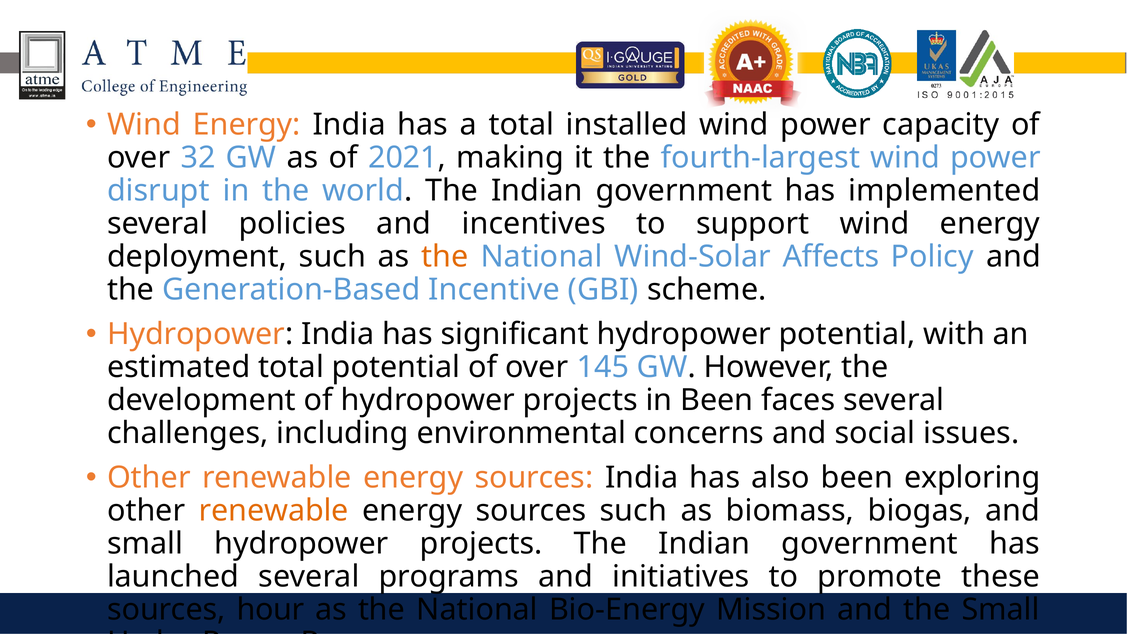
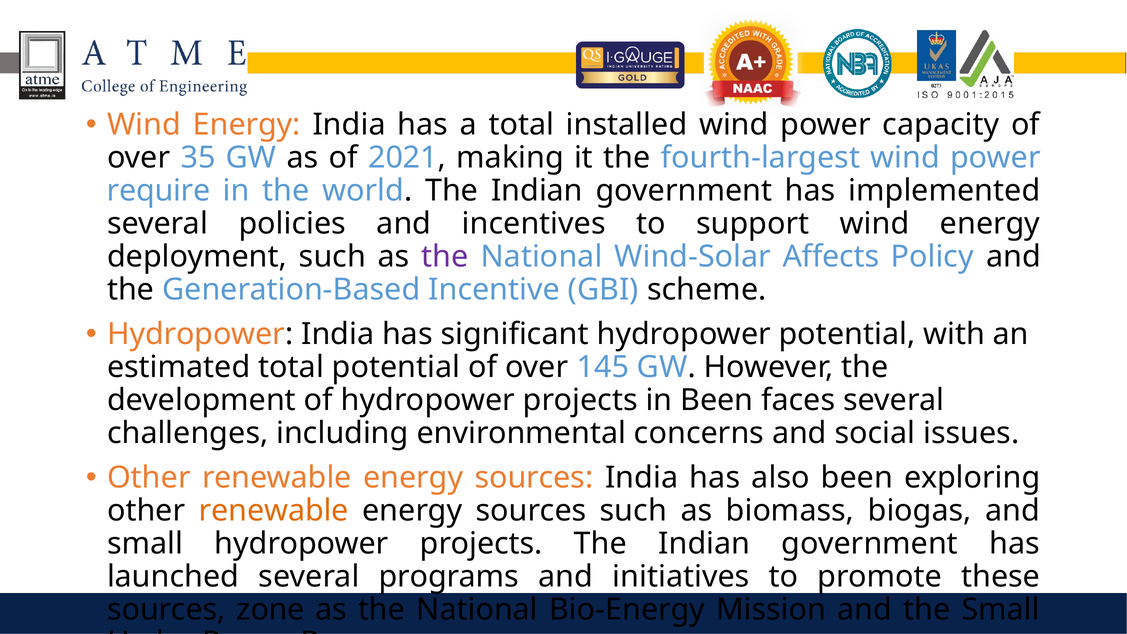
32: 32 -> 35 (198, 158)
disrupt: disrupt -> require (159, 191)
the colour: orange -> purple (445, 257)
hour: hour -> zone (270, 609)
